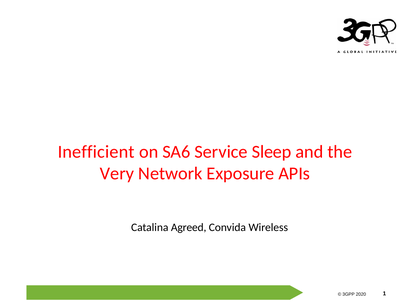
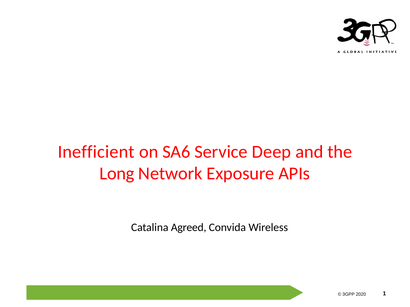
Sleep: Sleep -> Deep (272, 152)
Very: Very -> Long (117, 174)
